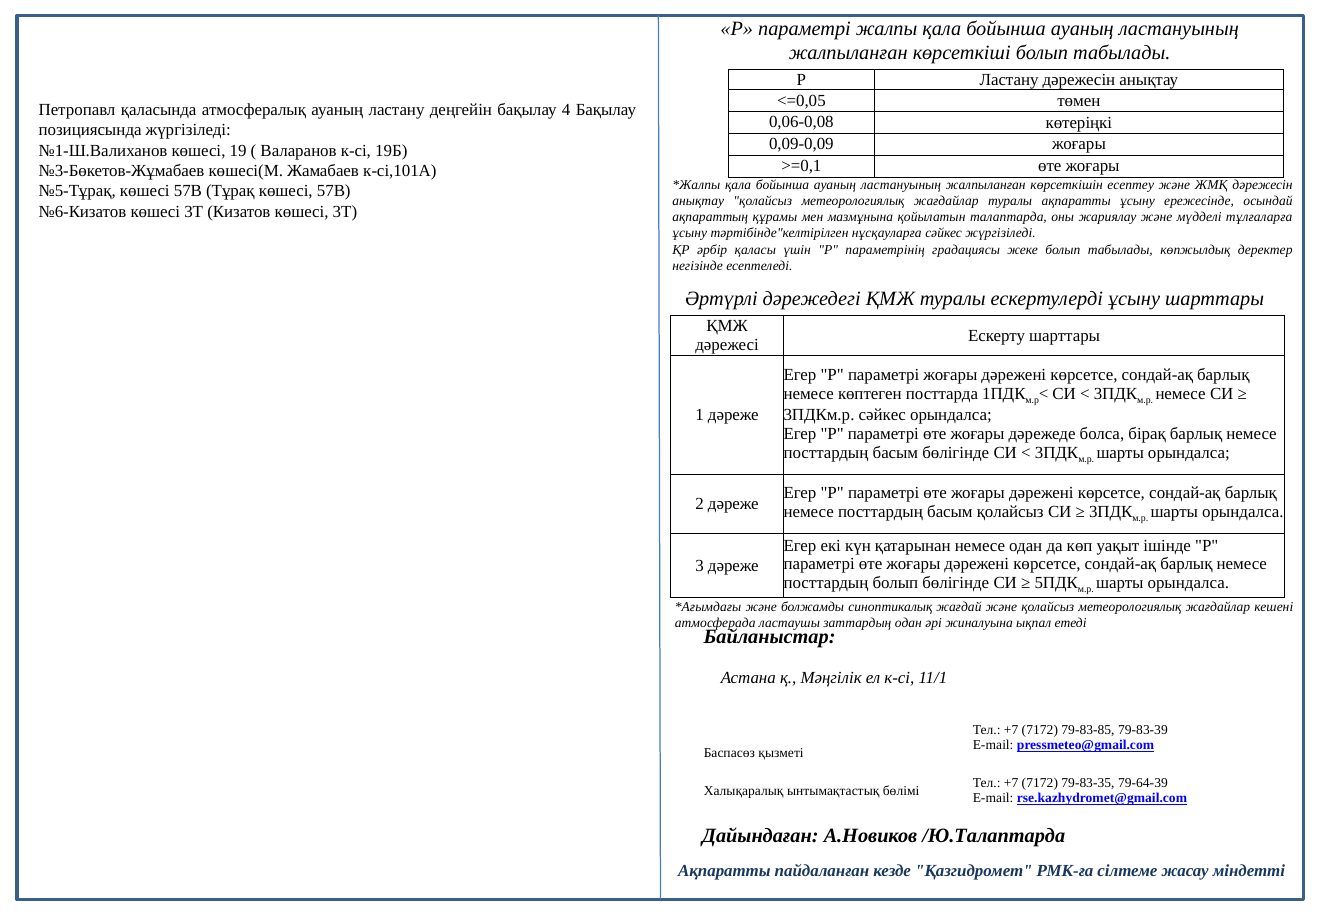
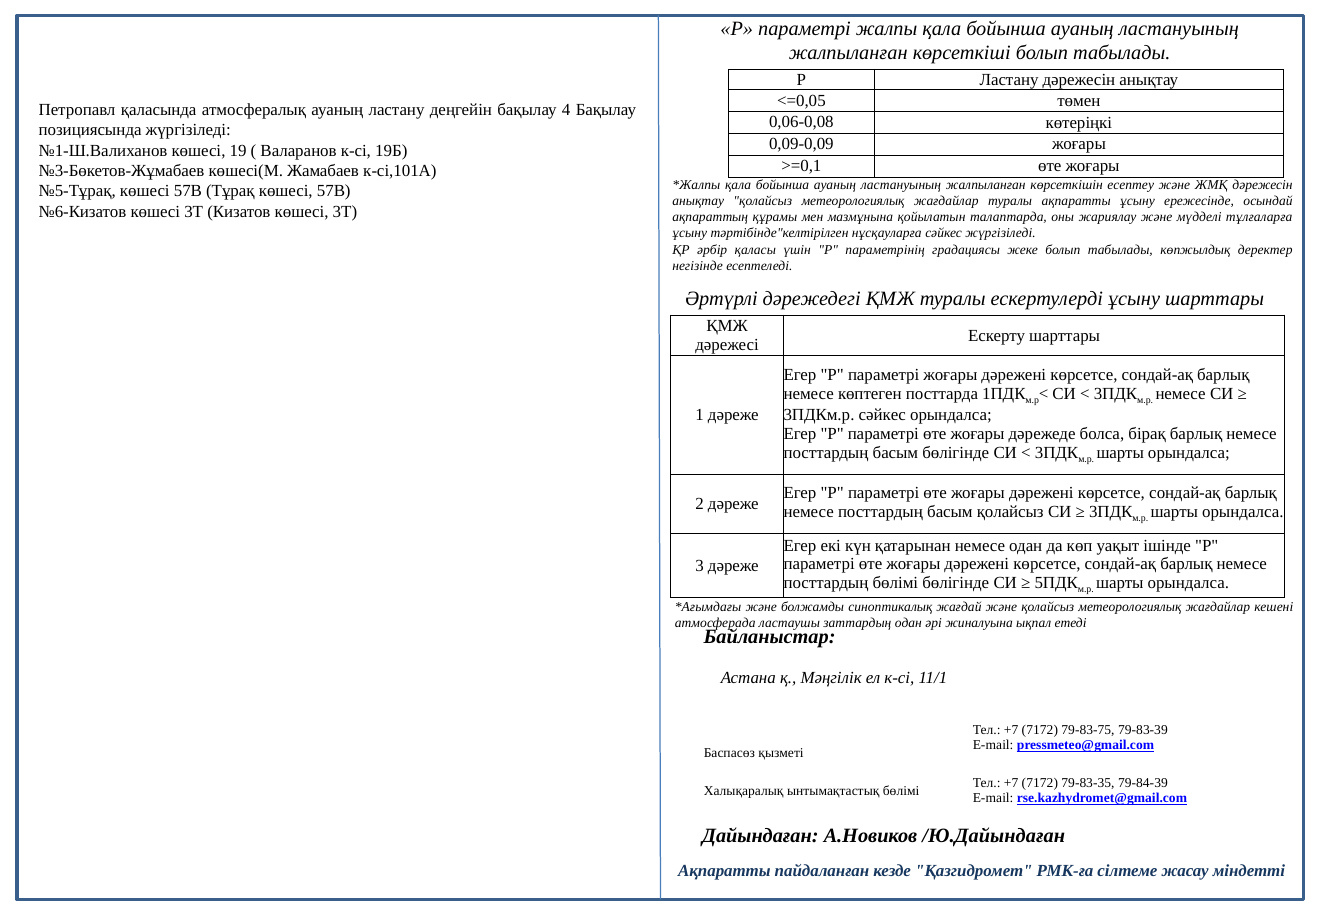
посттардың болып: болып -> бөлімі (895, 583)
79-83-85: 79-83-85 -> 79-83-75 (1088, 730)
79-64-39: 79-64-39 -> 79-84-39 (1143, 783)
/Ю.Талаптарда: /Ю.Талаптарда -> /Ю.Дайындаған (994, 836)
